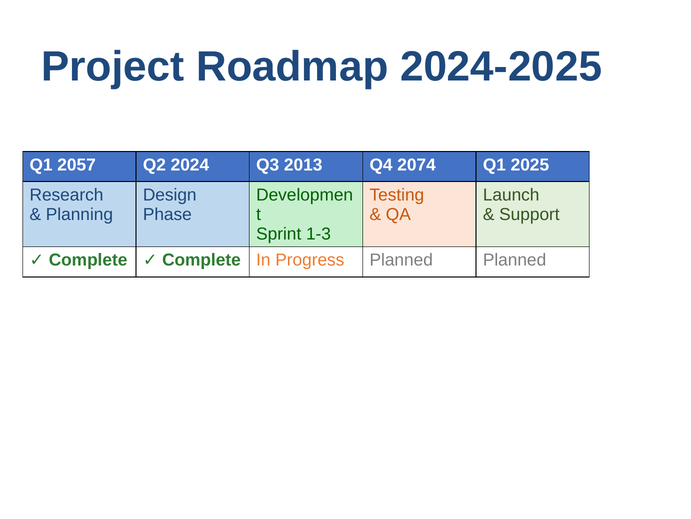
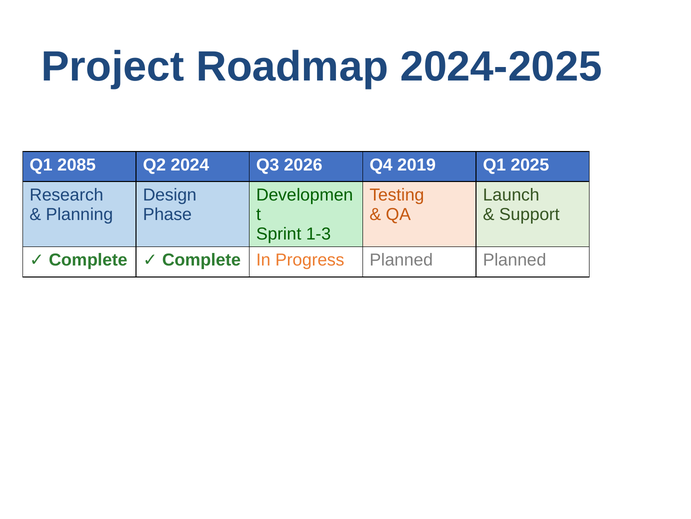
2057: 2057 -> 2085 (77, 165)
2013: 2013 -> 2026 (303, 165)
2074: 2074 -> 2019 (417, 165)
